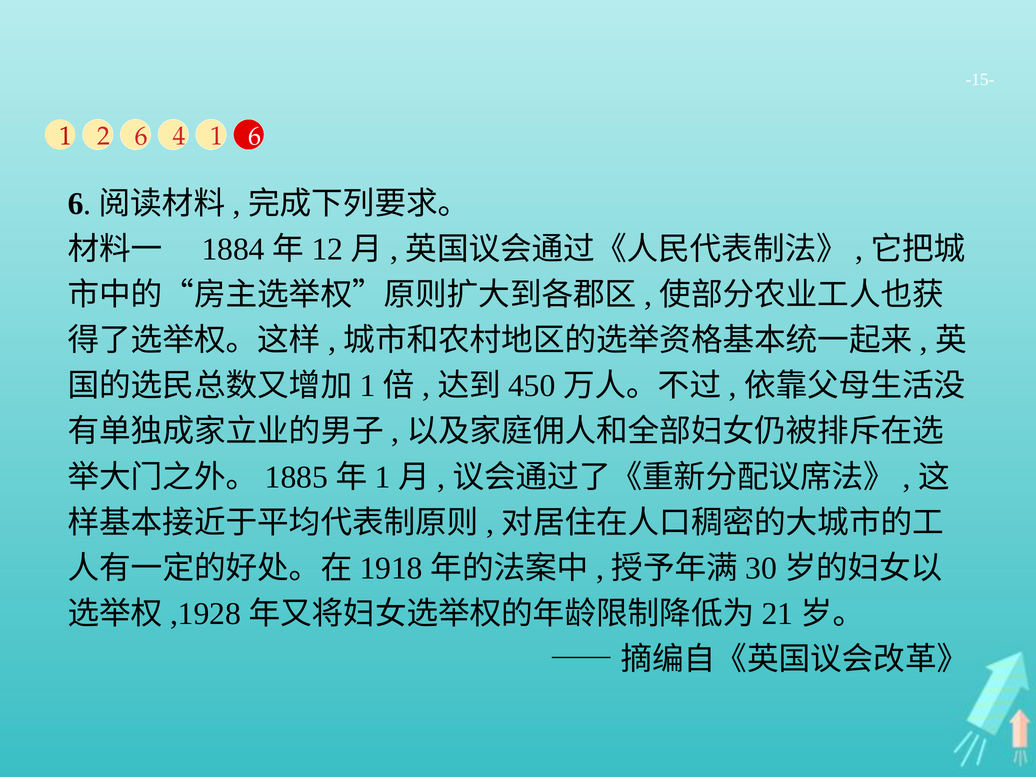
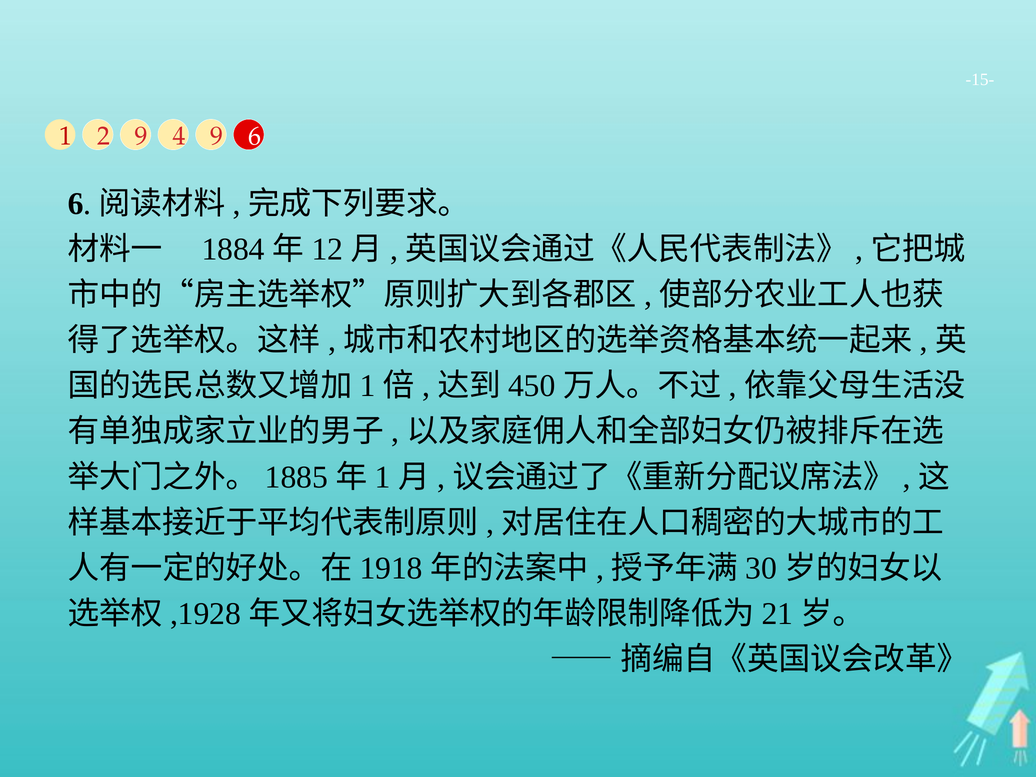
2 6: 6 -> 9 (141, 136)
4 1: 1 -> 9 (217, 136)
